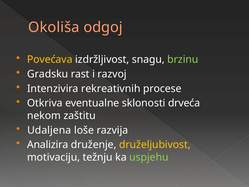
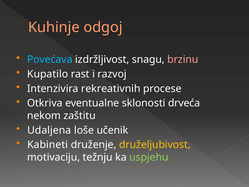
Okoliša: Okoliša -> Kuhinje (54, 27)
Povećava colour: yellow -> light blue (50, 59)
brzinu colour: light green -> pink (183, 59)
Gradsku: Gradsku -> Kupatilo (48, 74)
razvija: razvija -> učenik (112, 130)
Analizira: Analizira -> Kabineti (48, 145)
